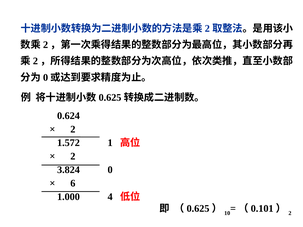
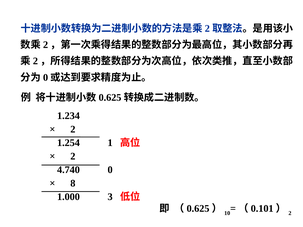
0.624: 0.624 -> 1.234 (68, 116)
1.572: 1.572 -> 1.254 (68, 143)
3.824: 3.824 -> 4.740 (68, 170)
6: 6 -> 8 (73, 184)
4: 4 -> 3 (110, 197)
